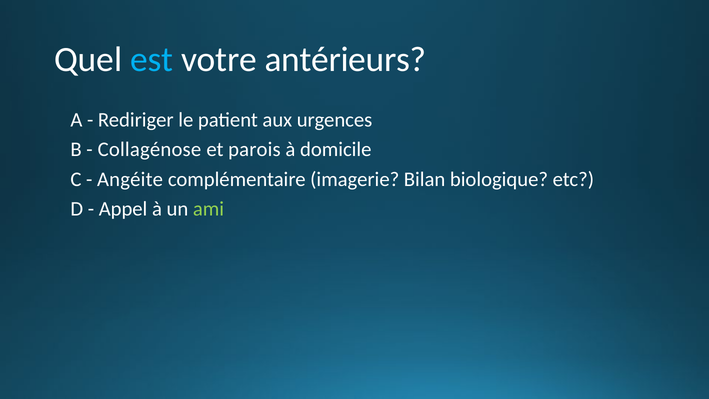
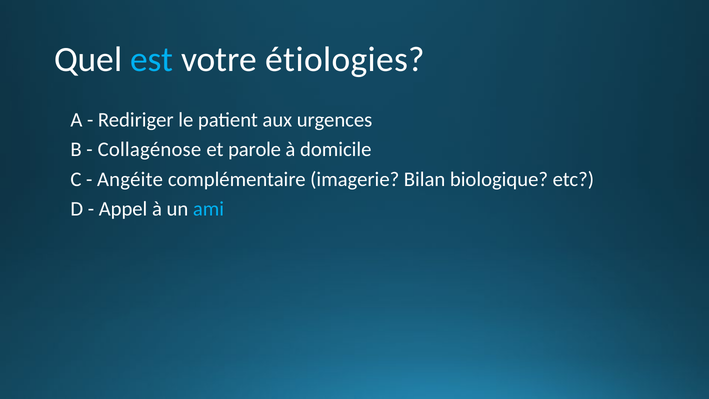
antérieurs: antérieurs -> étiologies (345, 60)
parois: parois -> parole (255, 150)
ami colour: light green -> light blue (208, 209)
